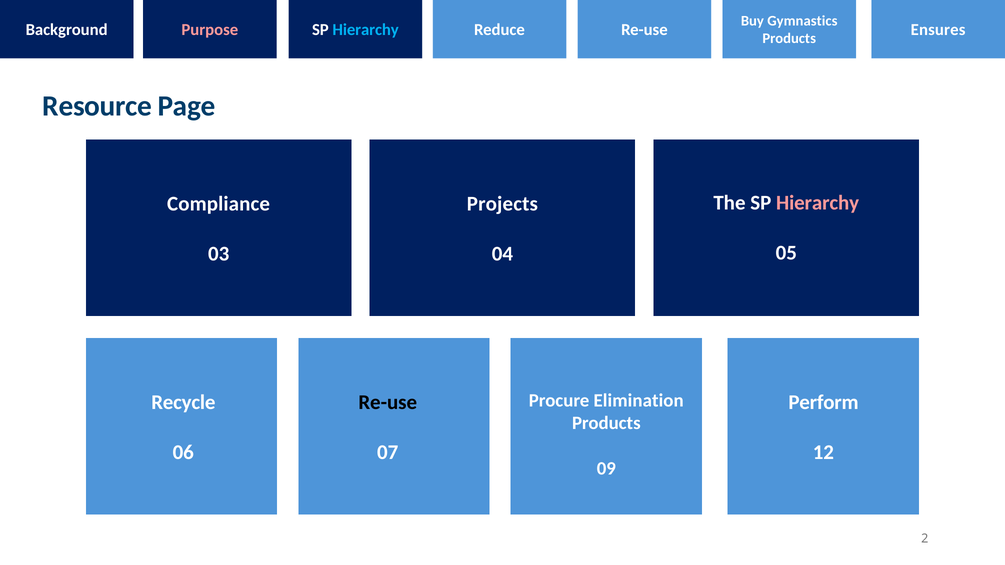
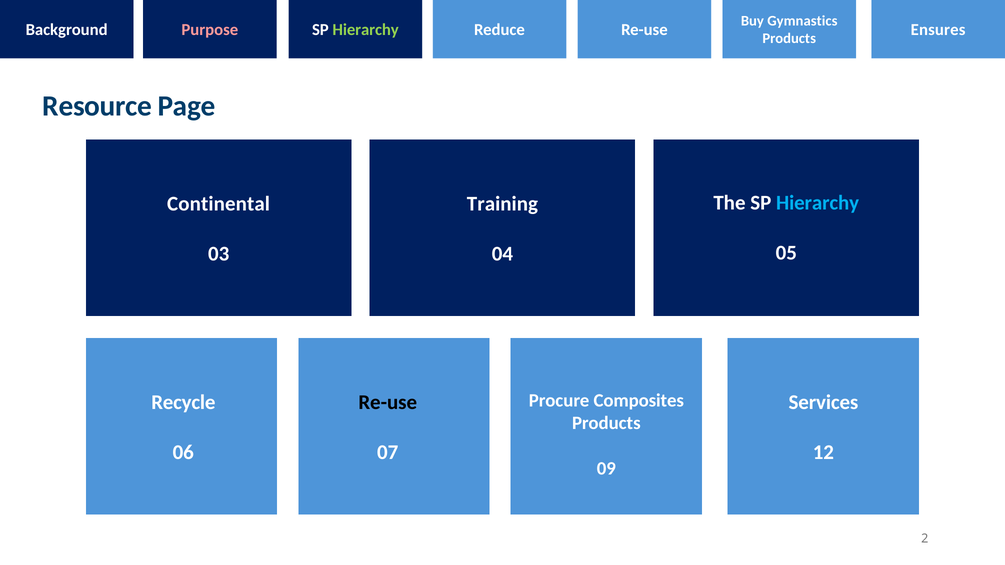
Hierarchy colour: light blue -> light green (366, 30)
Hierarchy colour: pink -> light blue (818, 203)
Compliance: Compliance -> Continental (219, 204)
Projects: Projects -> Training (502, 204)
Elimination: Elimination -> Composites (639, 401)
Perform: Perform -> Services (823, 402)
